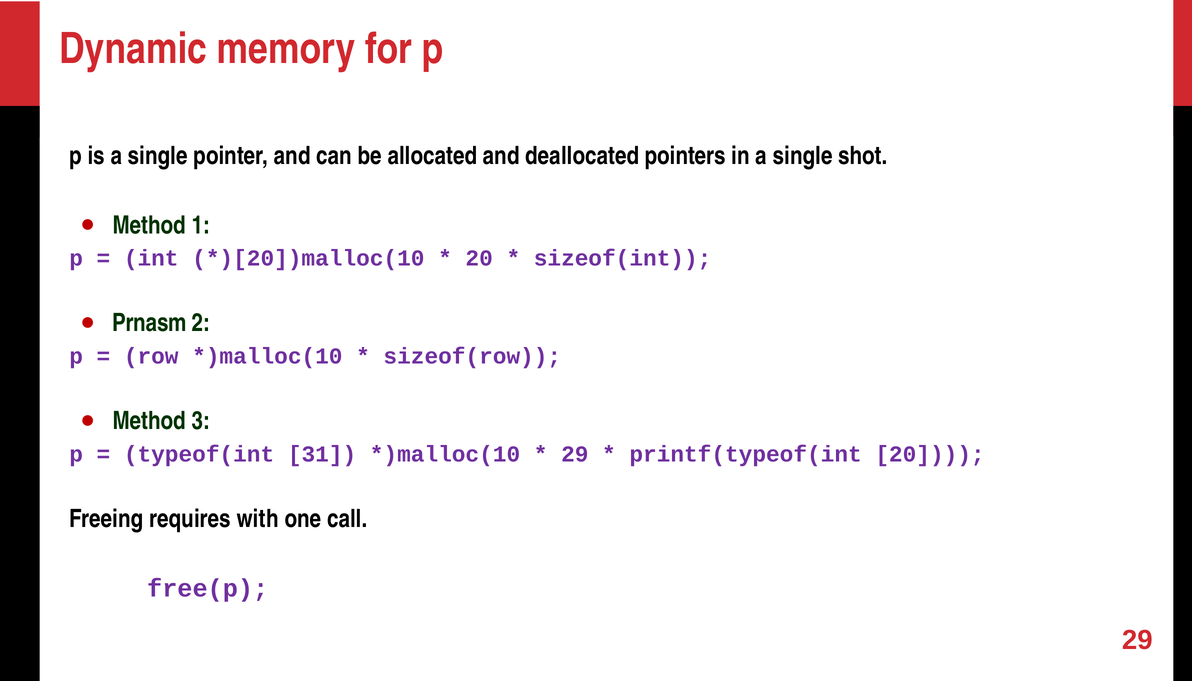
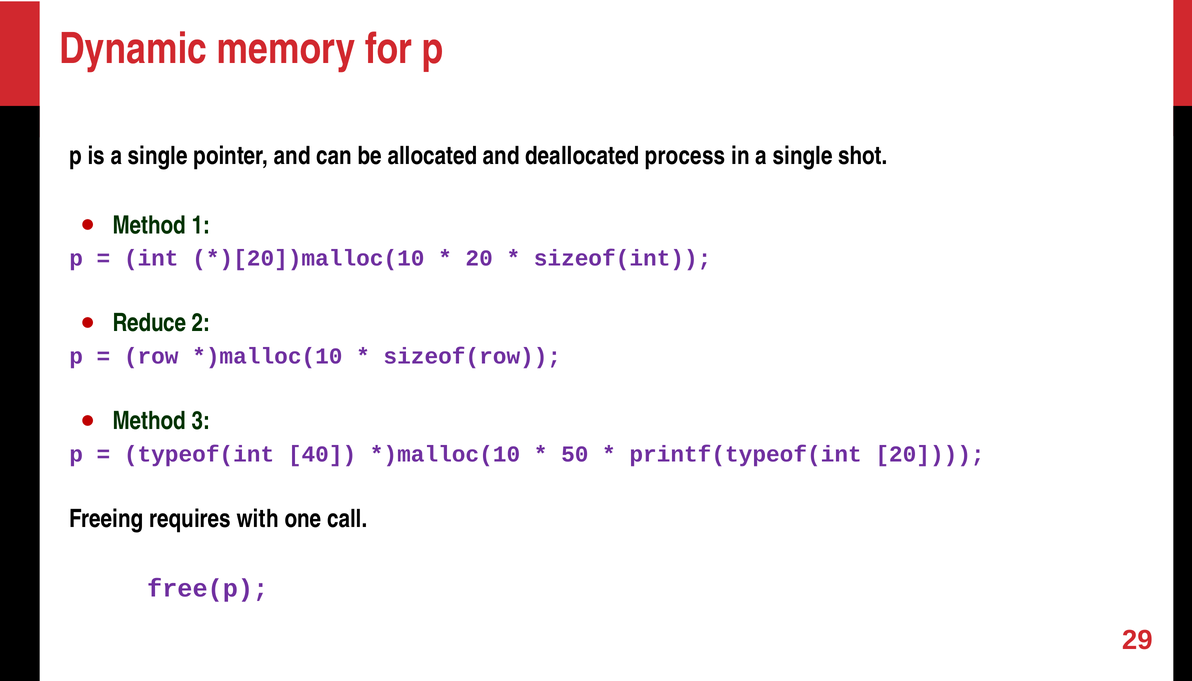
pointers: pointers -> process (685, 156)
Prnasm: Prnasm -> Reduce (149, 323)
31: 31 -> 40 (322, 454)
29: 29 -> 50 (575, 454)
